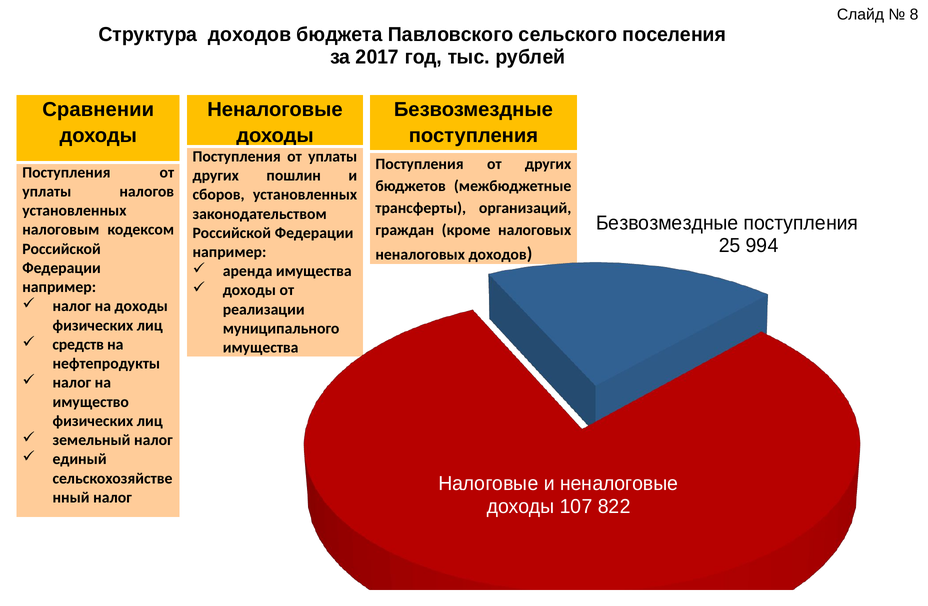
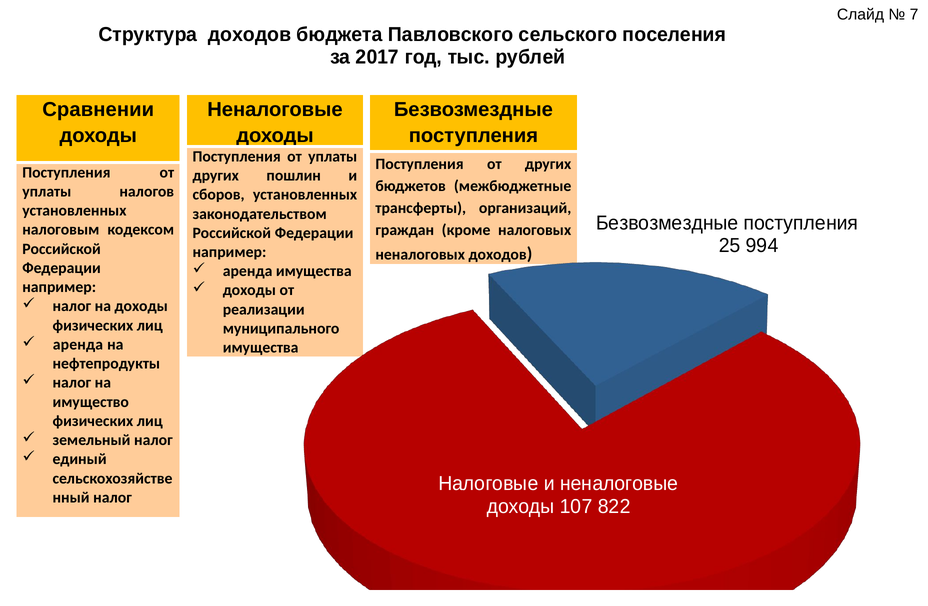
8: 8 -> 7 (914, 15)
средств: средств -> аренда (78, 344)
